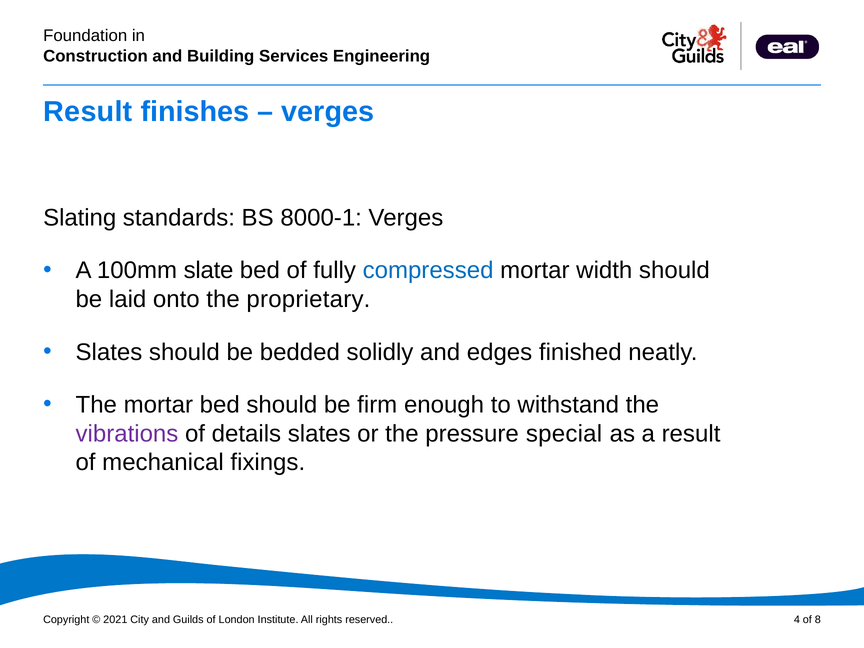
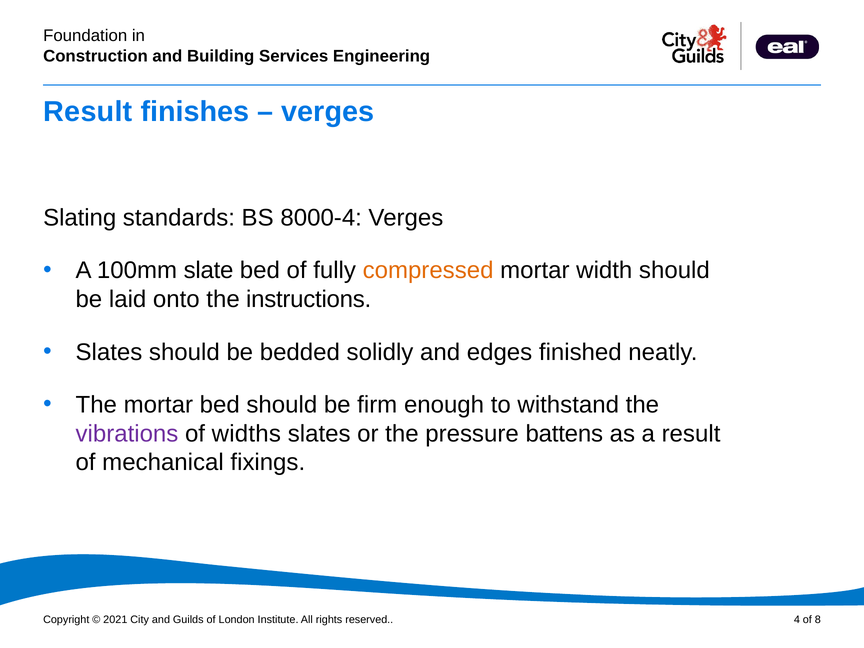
8000-1: 8000-1 -> 8000-4 (321, 218)
compressed colour: blue -> orange (428, 270)
proprietary: proprietary -> instructions (309, 299)
details: details -> widths (246, 434)
special: special -> battens (564, 434)
